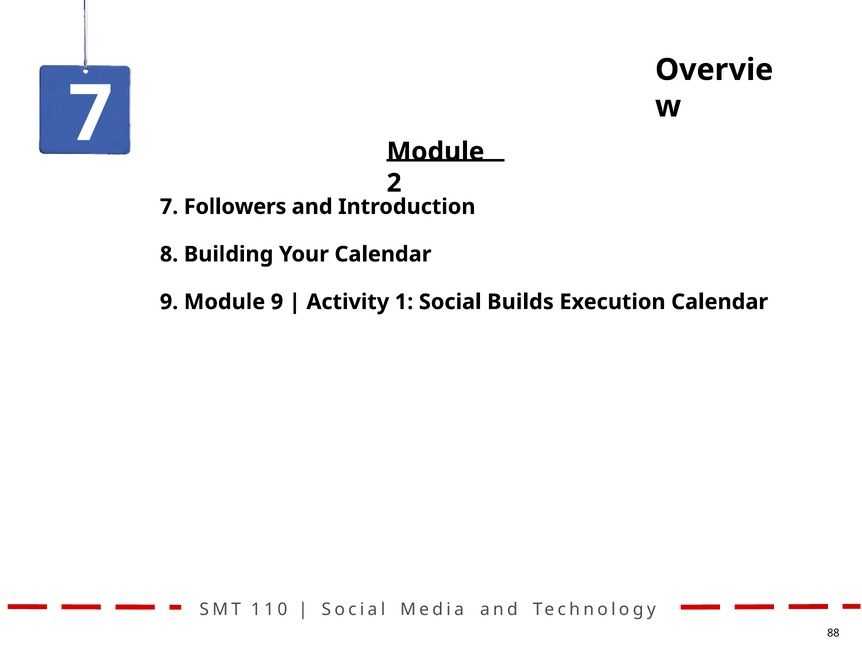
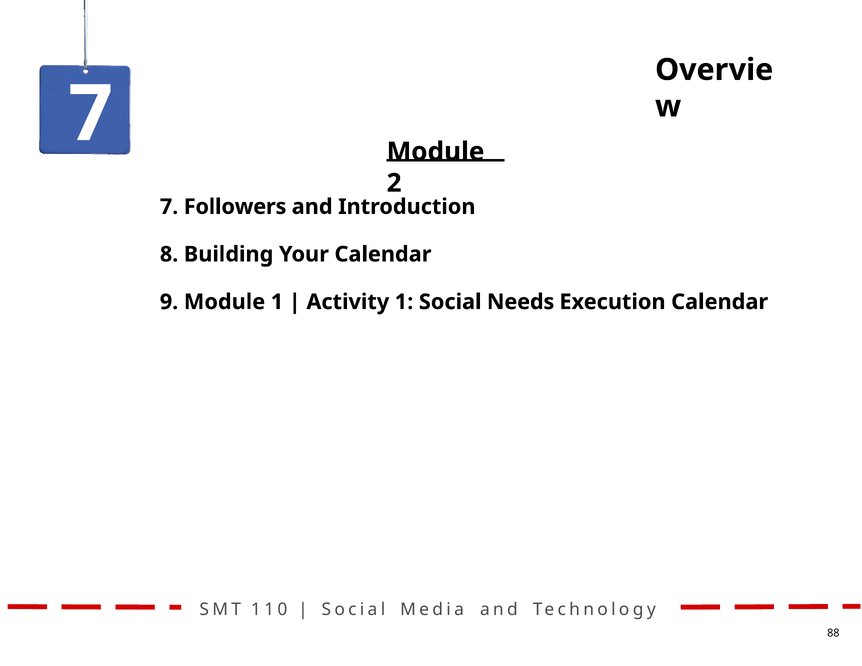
Module 9: 9 -> 1 (277, 302)
Builds: Builds -> Needs (521, 302)
